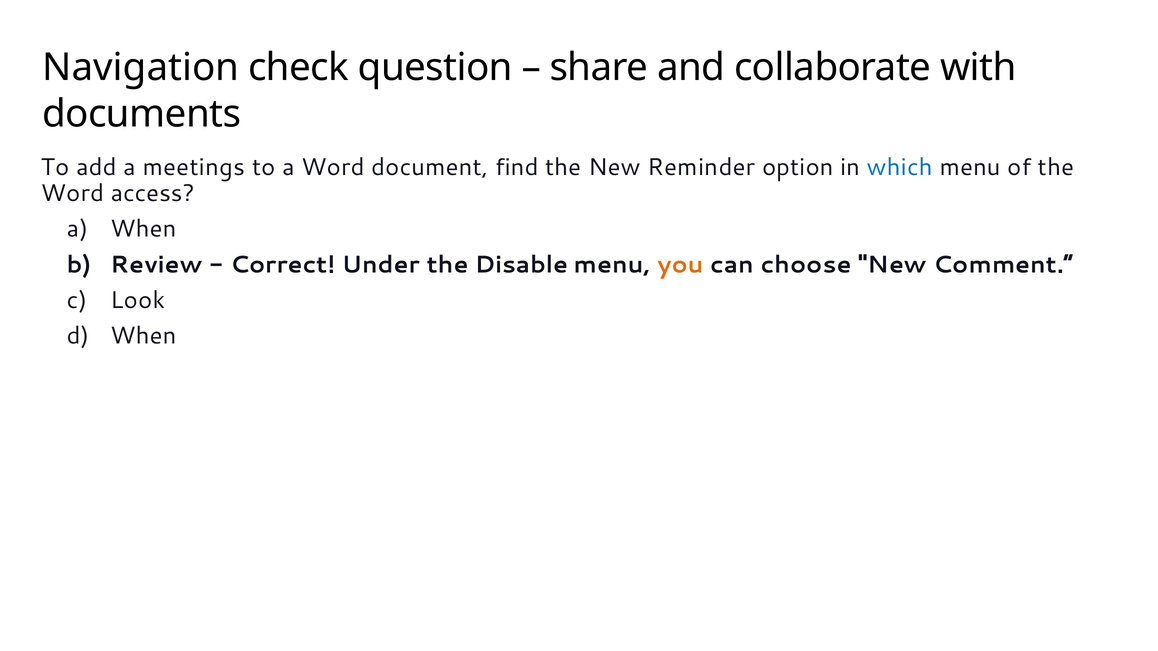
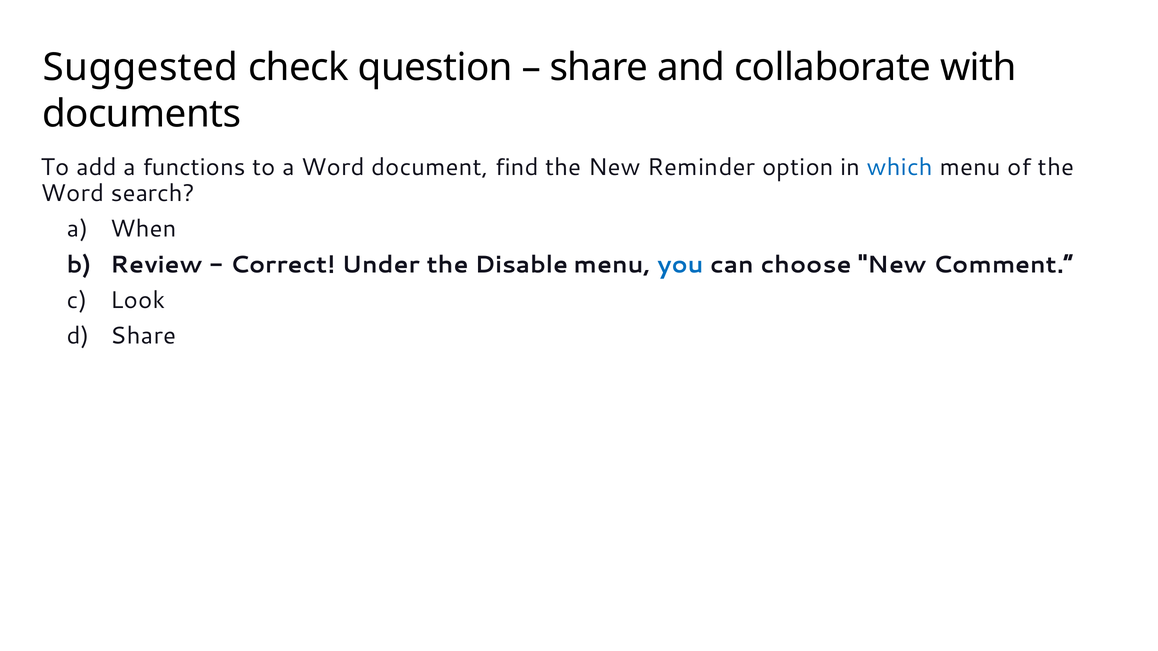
Navigation: Navigation -> Suggested (141, 68)
meetings: meetings -> functions (194, 167)
access: access -> search (153, 193)
you colour: orange -> blue (680, 265)
When: When -> Share (143, 336)
